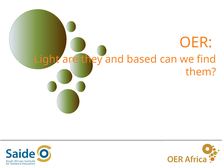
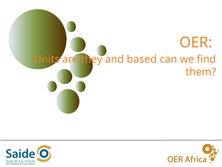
Light: Light -> Units (47, 59)
